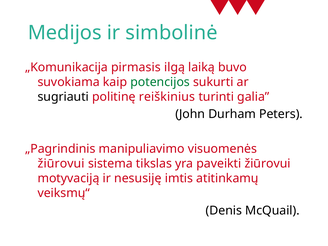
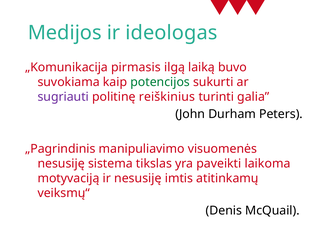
simbolinė: simbolinė -> ideologas (171, 33)
sugriauti colour: black -> purple (63, 97)
žiūrovui: žiūrovui -> nesusiję (61, 164)
paveikti žiūrovui: žiūrovui -> laikoma (268, 164)
